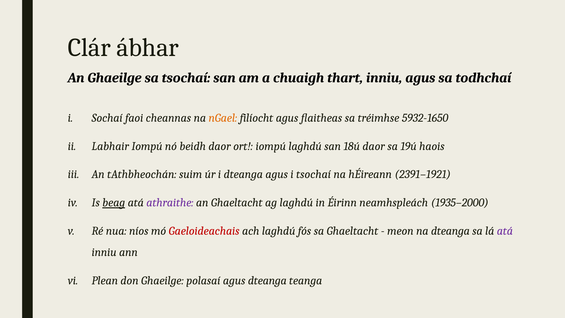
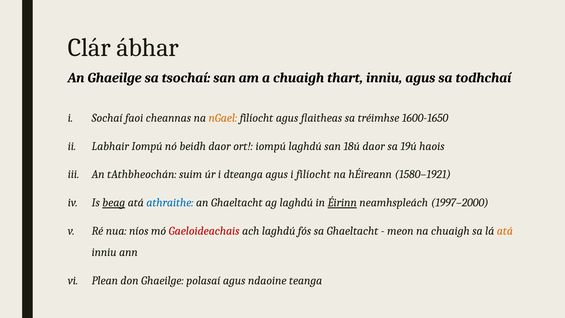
5932-1650: 5932-1650 -> 1600-1650 (425, 118)
i tsochaí: tsochaí -> filíocht (313, 174)
2391–1921: 2391–1921 -> 1580–1921 (423, 174)
athraithe colour: purple -> blue (170, 203)
Éirinn underline: none -> present (342, 203)
1935–2000: 1935–2000 -> 1997–2000 (460, 203)
na dteanga: dteanga -> chuaigh (450, 231)
atá colour: purple -> orange (505, 231)
agus dteanga: dteanga -> ndaoine (267, 280)
